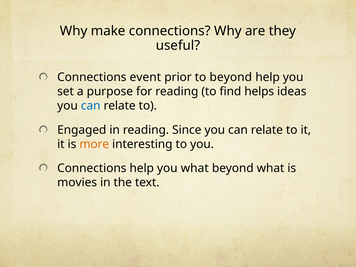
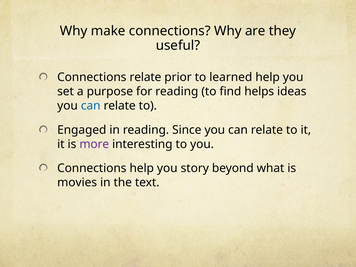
Connections event: event -> relate (145, 77)
to beyond: beyond -> learned (231, 77)
more colour: orange -> purple (94, 144)
you what: what -> story (195, 168)
